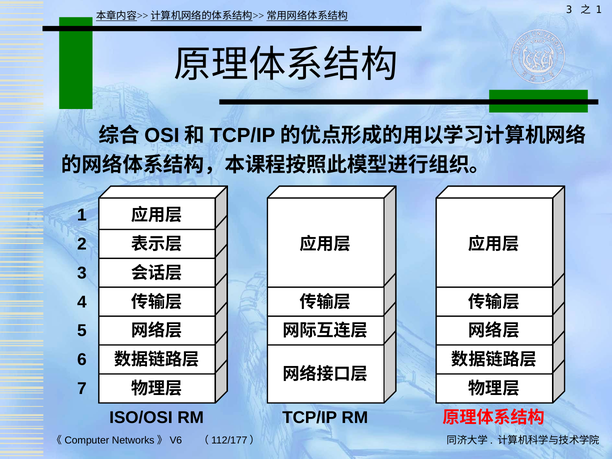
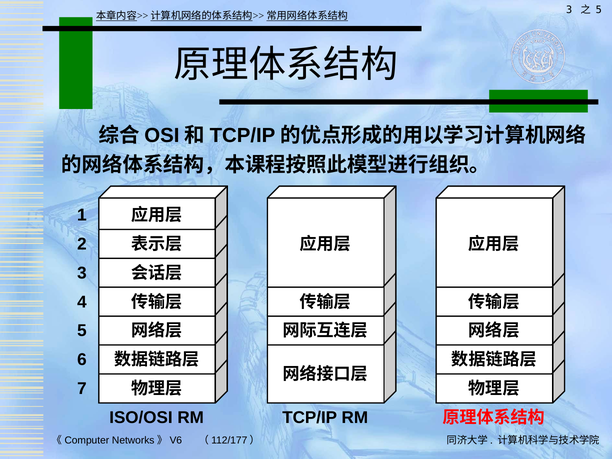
1: 1 -> 5 (599, 10)
